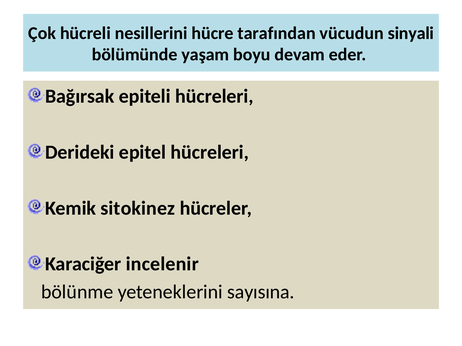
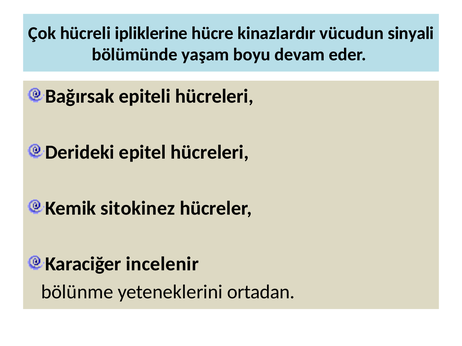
nesillerini: nesillerini -> ipliklerine (151, 33)
tarafından: tarafından -> kinazlardır (277, 33)
sayısına: sayısına -> ortadan (261, 292)
